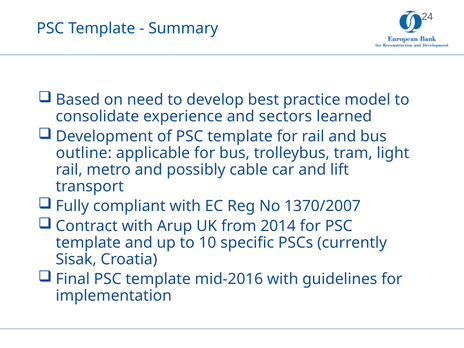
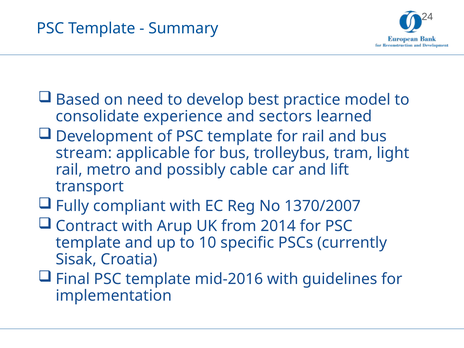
outline: outline -> stream (84, 153)
